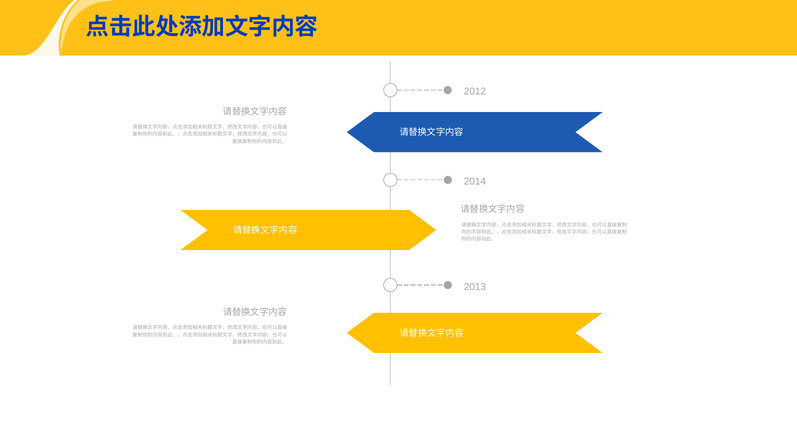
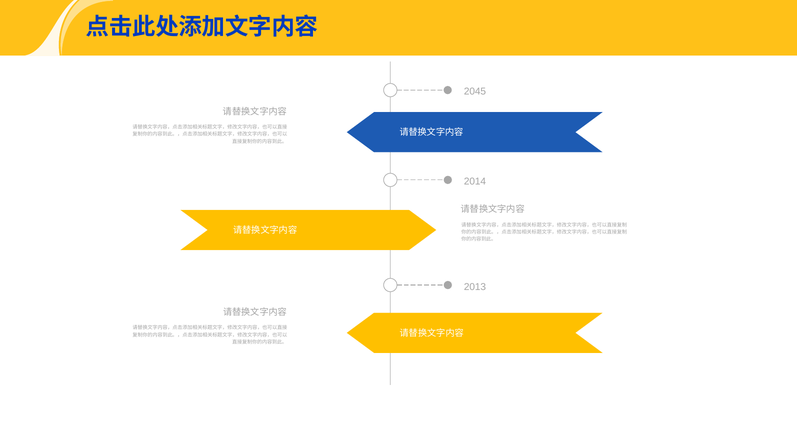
2012: 2012 -> 2045 (475, 91)
